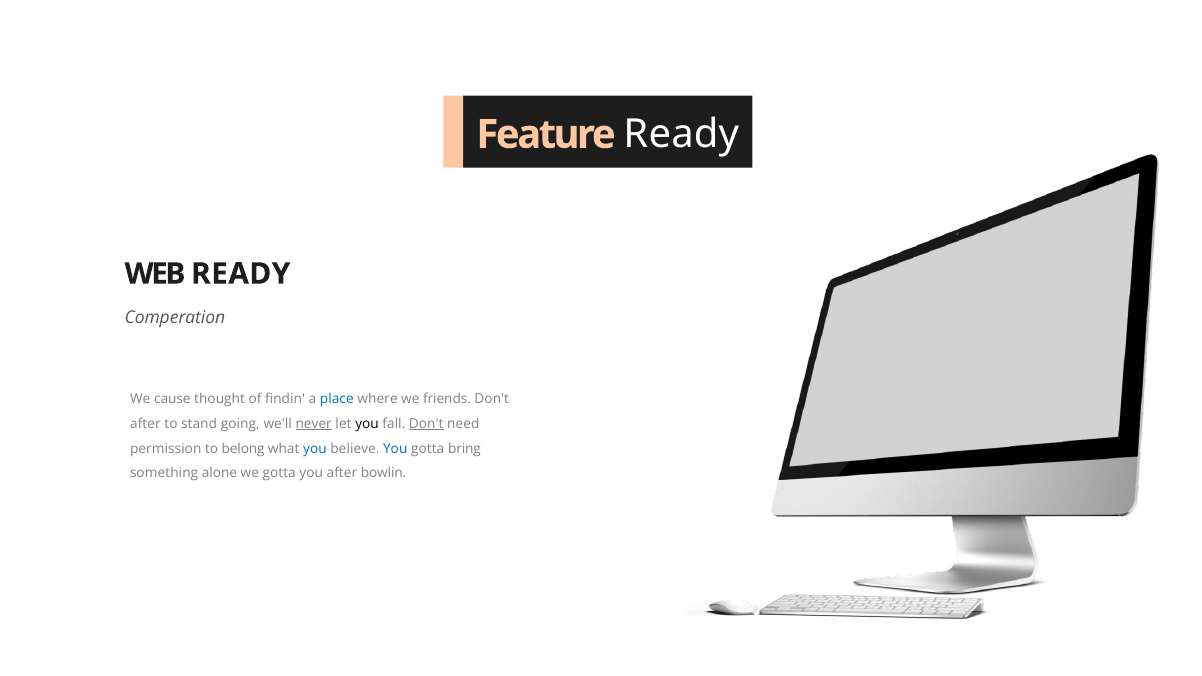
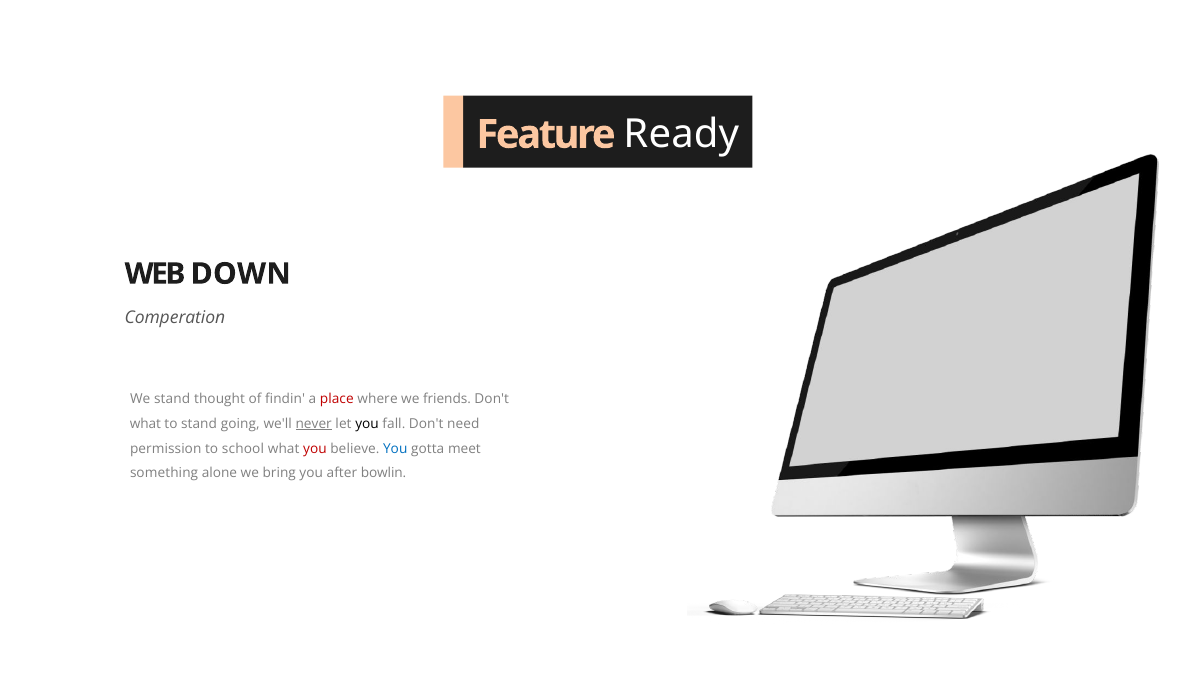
WEB READY: READY -> DOWN (241, 274)
We cause: cause -> stand (172, 399)
place colour: blue -> red (337, 399)
after: after -> what (145, 424)
Don't underline: present -> none (426, 424)
belong: belong -> school (243, 449)
you colour: blue -> red (315, 449)
bring: bring -> meet (464, 449)
we gotta: gotta -> bring (279, 474)
